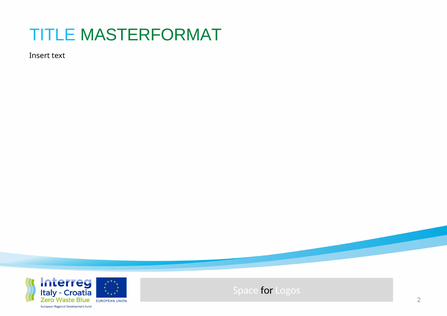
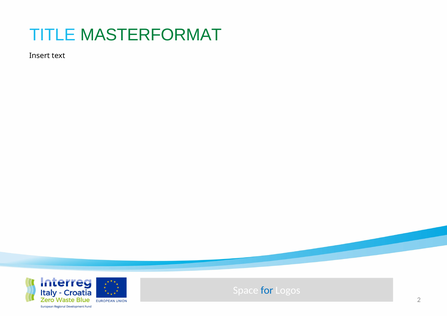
for colour: black -> blue (267, 291)
